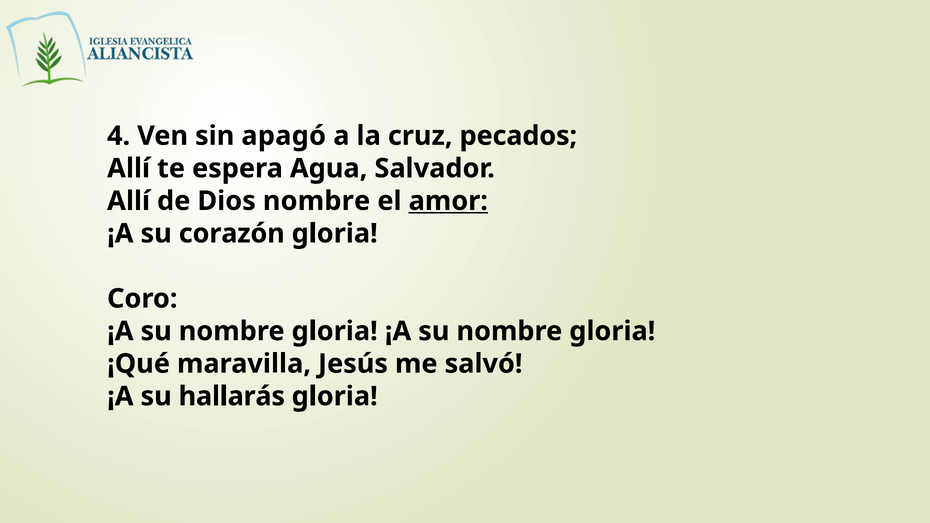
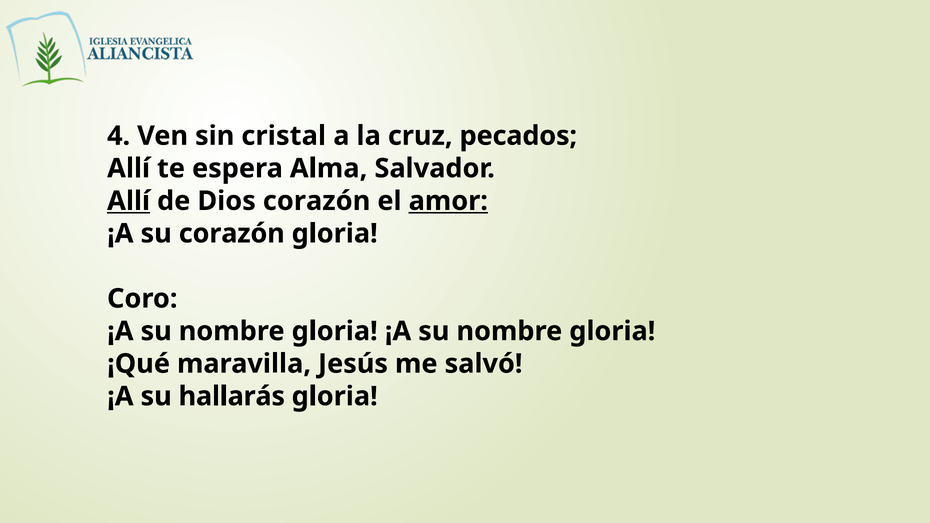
apagó: apagó -> cristal (284, 136)
Agua: Agua -> Alma (329, 168)
Allí underline: none -> present (129, 201)
Dios nombre: nombre -> corazón (317, 201)
